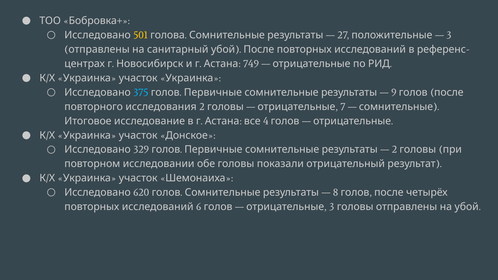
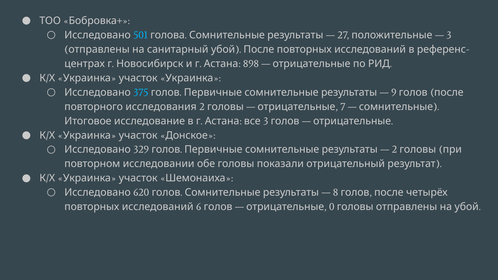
501 colour: yellow -> light blue (141, 35)
749: 749 -> 898 (251, 64)
4: 4 -> 3 (266, 121)
3: 3 -> 0 (332, 207)
